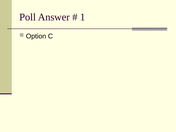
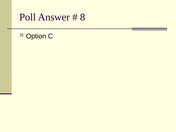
1: 1 -> 8 (83, 17)
